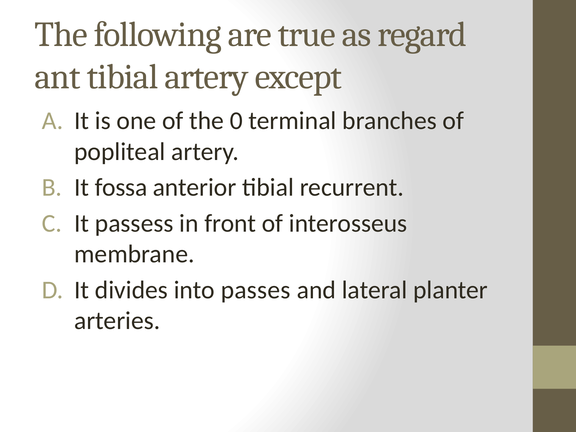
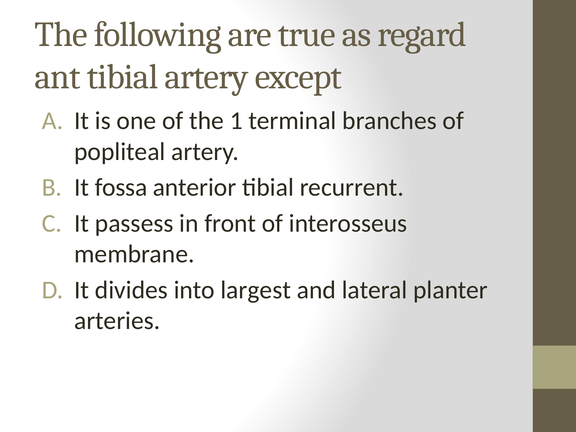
0: 0 -> 1 (236, 121)
passes: passes -> largest (256, 290)
